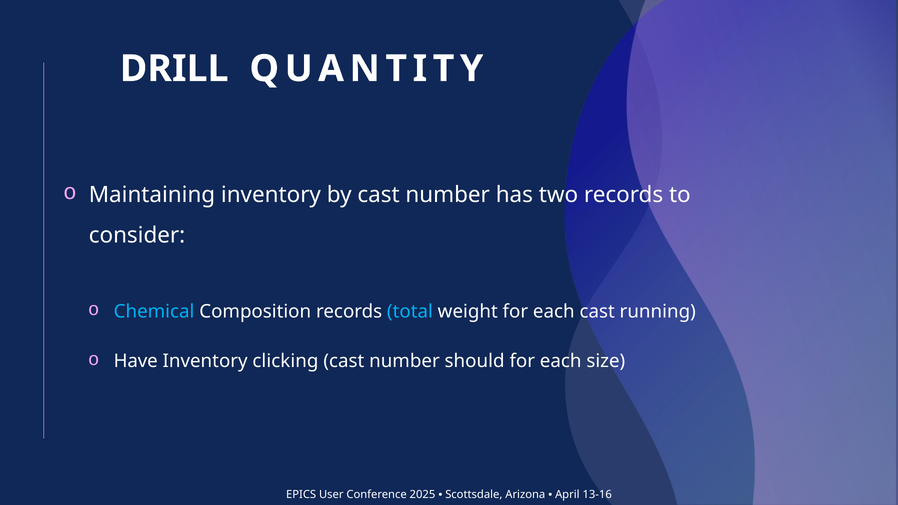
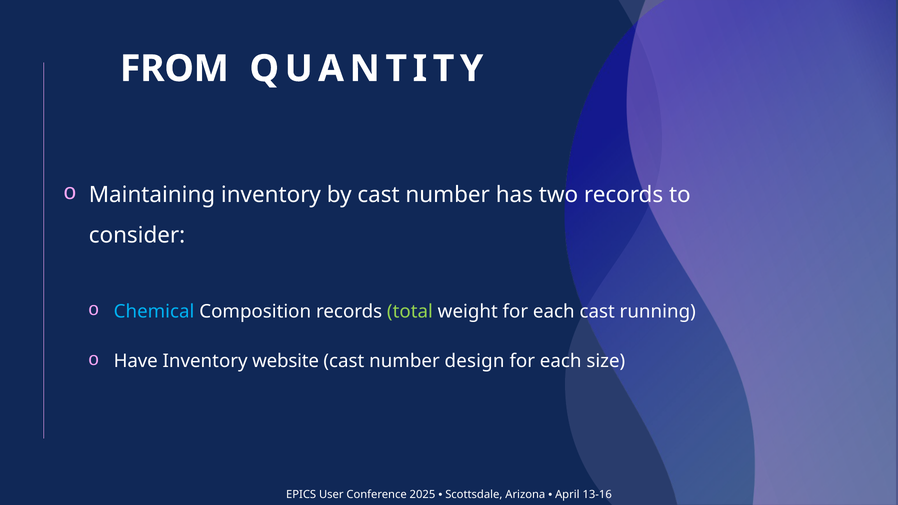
DRILL: DRILL -> FROM (174, 69)
total colour: light blue -> light green (410, 312)
clicking: clicking -> website (286, 361)
should: should -> design (475, 361)
